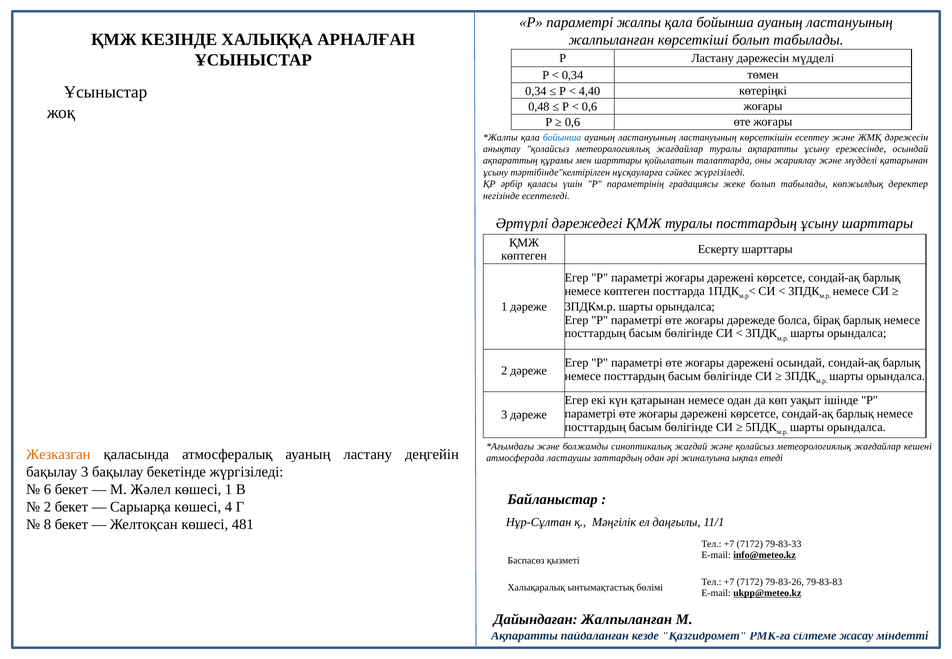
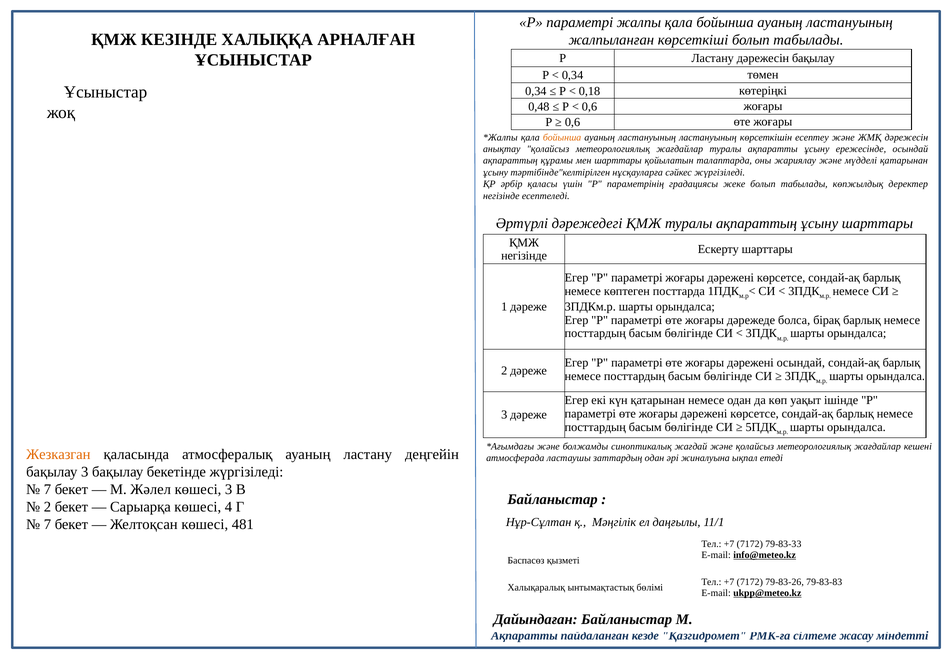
дәрежесін мүдделі: мүдделі -> бақылау (813, 58)
4,40: 4,40 -> 0,18 (589, 91)
бойынша colour: blue -> orange (562, 137)
туралы посттардың: посттардың -> ақпараттың (757, 224)
көптеген: көптеген -> негізінде (524, 256)
6: 6 -> 7 (47, 489)
көшесі 1: 1 -> 3 (229, 489)
8: 8 -> 7 (47, 525)
Дайындаған Жалпыланған: Жалпыланған -> Байланыстар (627, 620)
